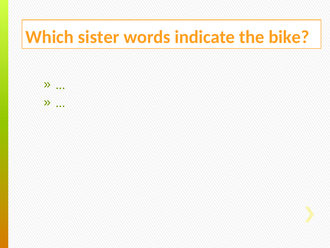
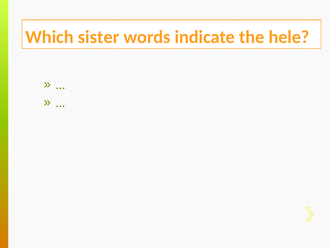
bike: bike -> hele (289, 37)
